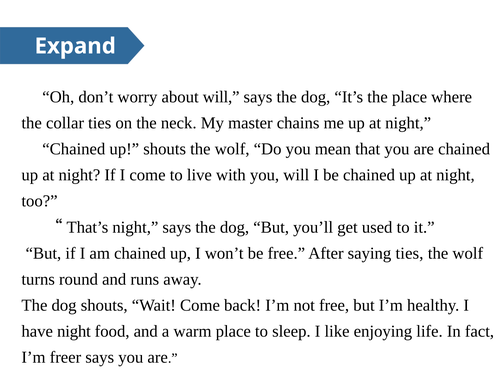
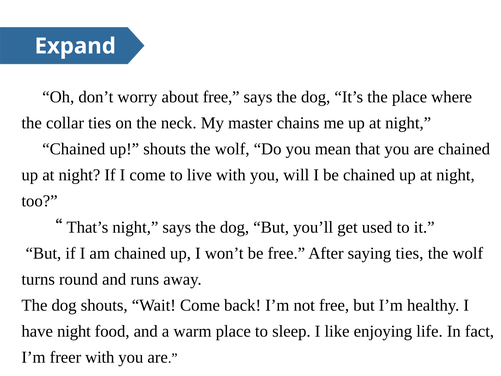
about will: will -> free (221, 97)
freer says: says -> with (100, 357)
